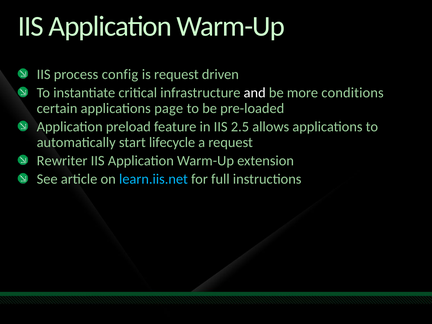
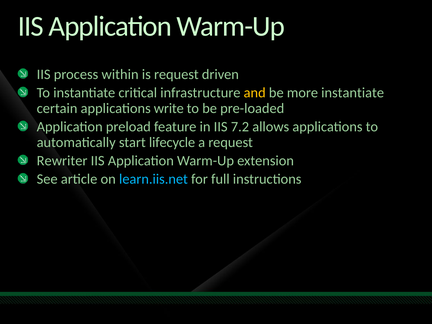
config: config -> within (120, 74)
and colour: white -> yellow (255, 93)
more conditions: conditions -> instantiate (353, 93)
page: page -> write (169, 108)
2.5: 2.5 -> 7.2 (240, 127)
